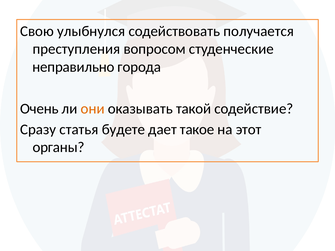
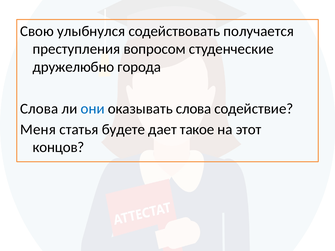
неправильно: неправильно -> дружелюбно (73, 67)
Очень: Очень -> Слова (39, 109)
они colour: orange -> blue (93, 109)
оказывать такой: такой -> слова (194, 109)
Сразу: Сразу -> Меня (38, 130)
органы: органы -> концов (59, 147)
